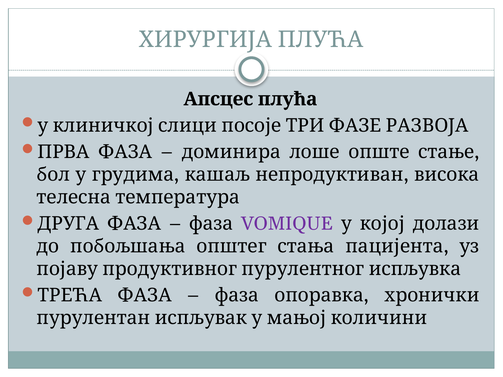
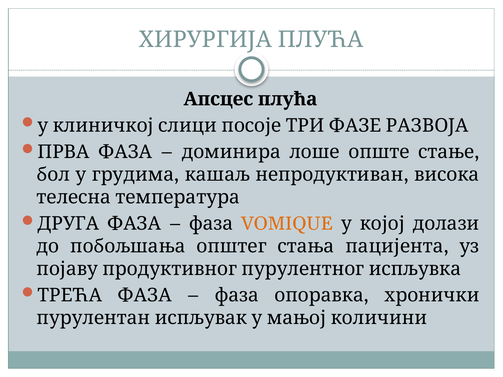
VOMIQUE colour: purple -> orange (287, 224)
